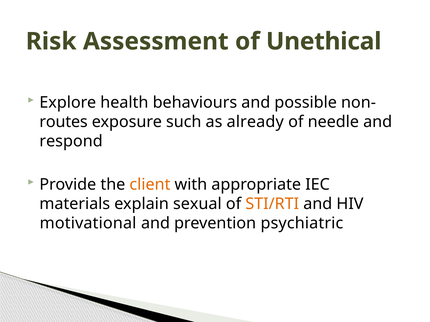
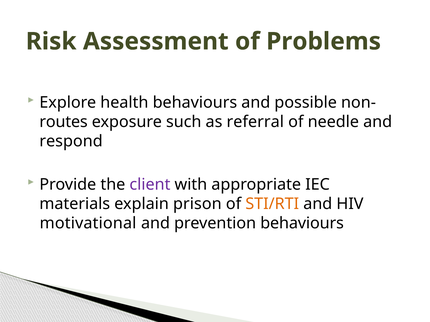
Unethical: Unethical -> Problems (324, 41)
already: already -> referral (255, 122)
client colour: orange -> purple (150, 185)
sexual: sexual -> prison (197, 204)
prevention psychiatric: psychiatric -> behaviours (302, 224)
